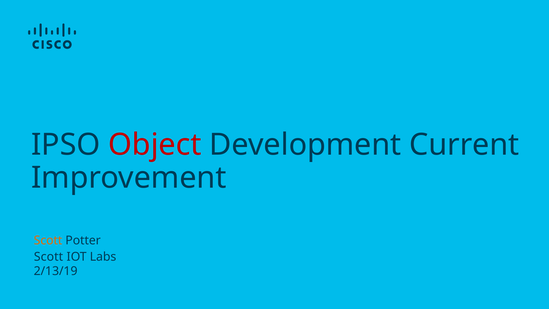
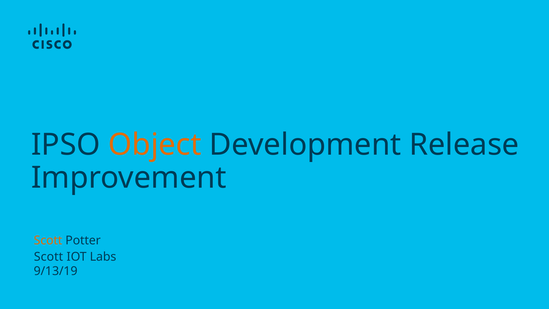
Object colour: red -> orange (155, 145)
Current: Current -> Release (464, 145)
2/13/19: 2/13/19 -> 9/13/19 (56, 271)
